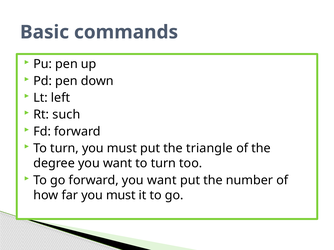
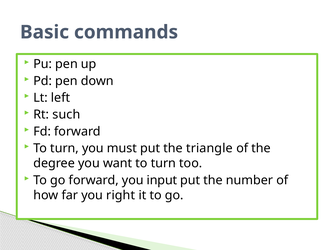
forward you want: want -> input (162, 181)
far you must: must -> right (121, 196)
